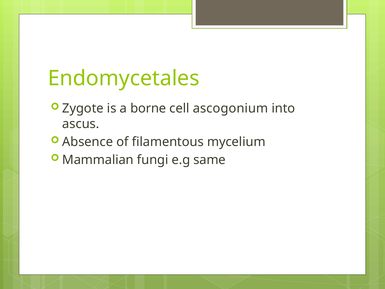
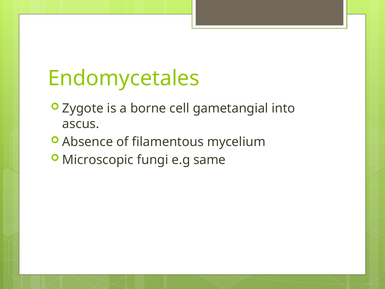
ascogonium: ascogonium -> gametangial (231, 108)
Mammalian: Mammalian -> Microscopic (98, 160)
